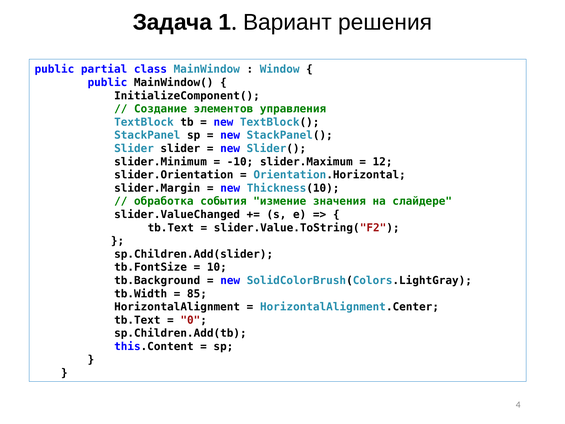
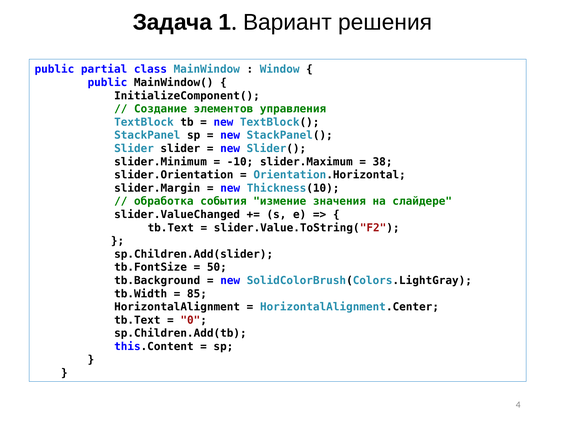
12: 12 -> 38 (383, 162)
10: 10 -> 50 (217, 267)
